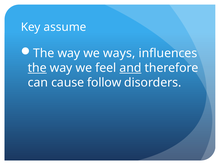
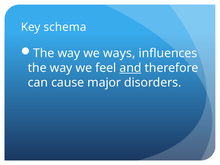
assume: assume -> schema (65, 27)
the underline: present -> none (37, 68)
follow: follow -> major (104, 83)
